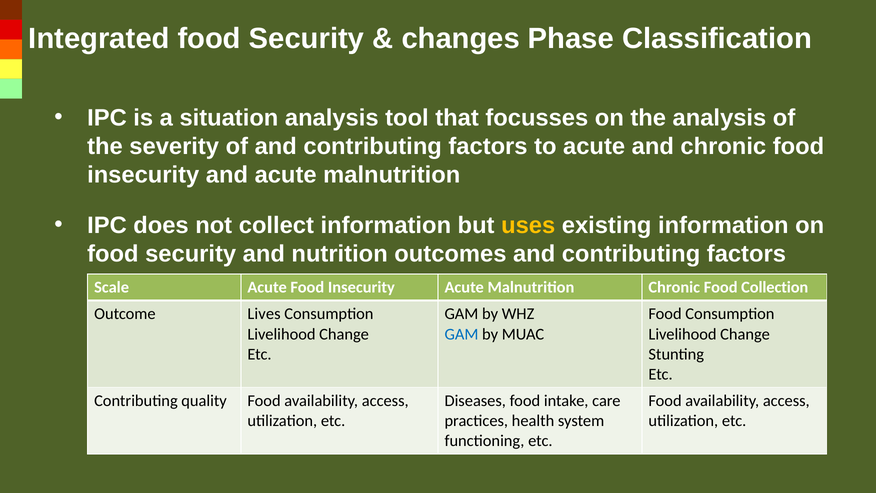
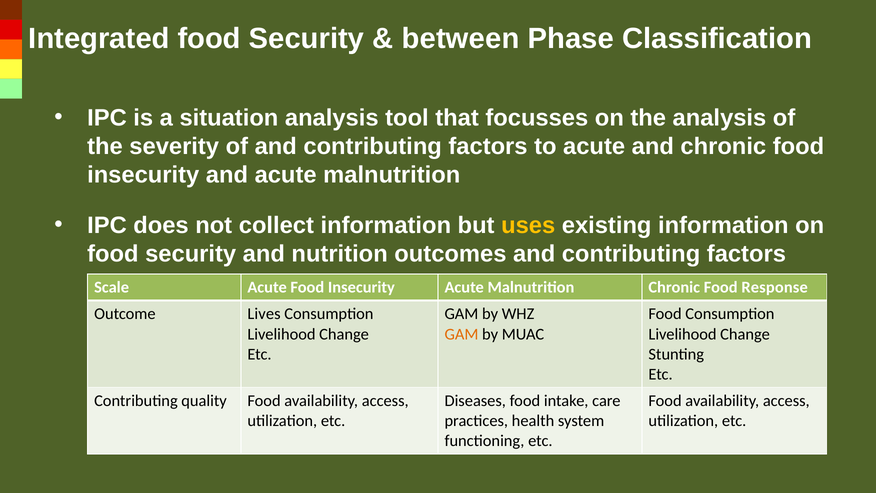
changes: changes -> between (461, 39)
Collection: Collection -> Response (775, 287)
GAM colour: blue -> orange (461, 334)
